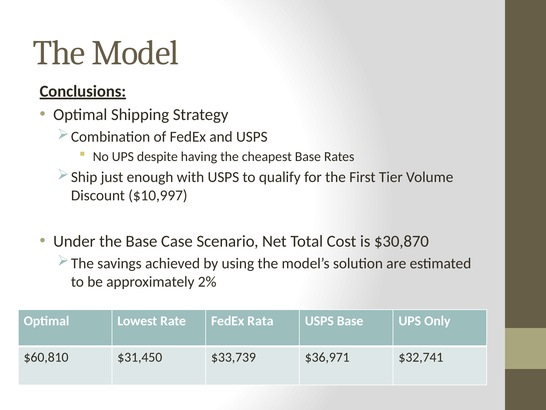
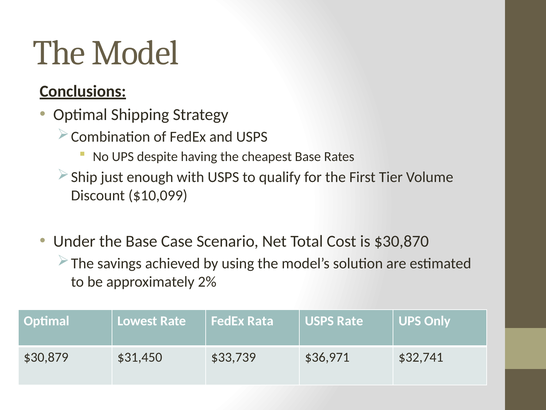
$10,997: $10,997 -> $10,099 (158, 195)
USPS Base: Base -> Rate (350, 321)
$60,810: $60,810 -> $30,879 (46, 357)
